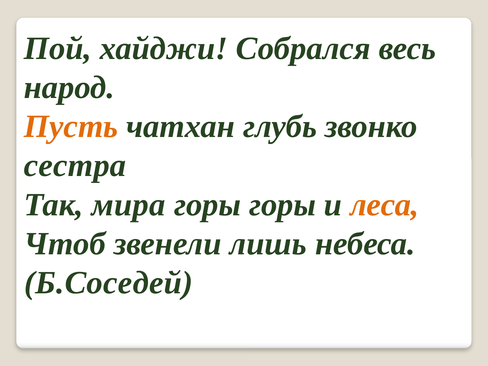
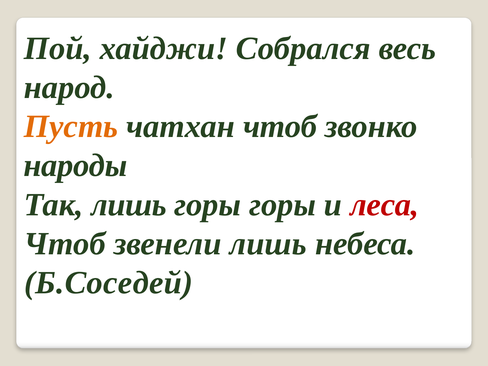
чатхан глубь: глубь -> чтоб (280, 127)
сестра: сестра -> народы (75, 166)
Так мира: мира -> лишь (129, 205)
леса colour: orange -> red (385, 205)
